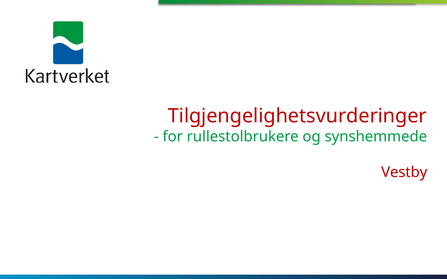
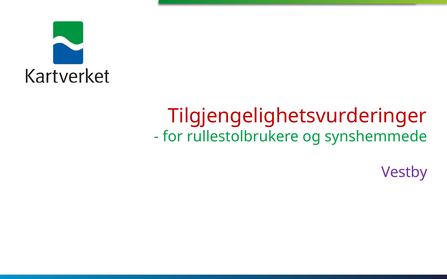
Vestby colour: red -> purple (404, 172)
